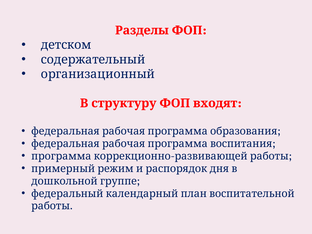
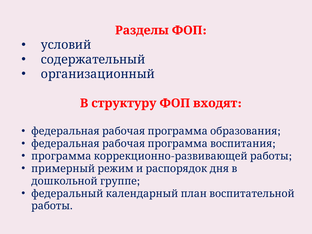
детском: детском -> условий (66, 45)
